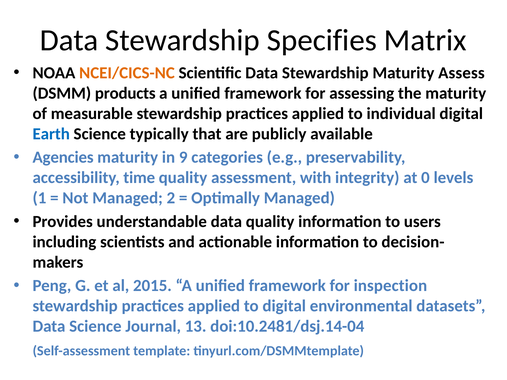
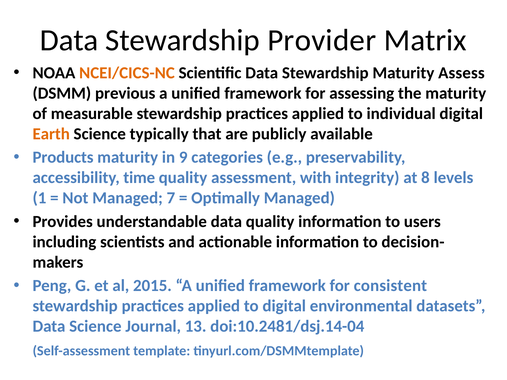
Specifies: Specifies -> Provider (322, 40)
products: products -> previous (125, 93)
Earth colour: blue -> orange (51, 134)
Agencies: Agencies -> Products (63, 157)
0: 0 -> 8 (425, 178)
2: 2 -> 7 (171, 198)
inspection: inspection -> consistent (390, 286)
